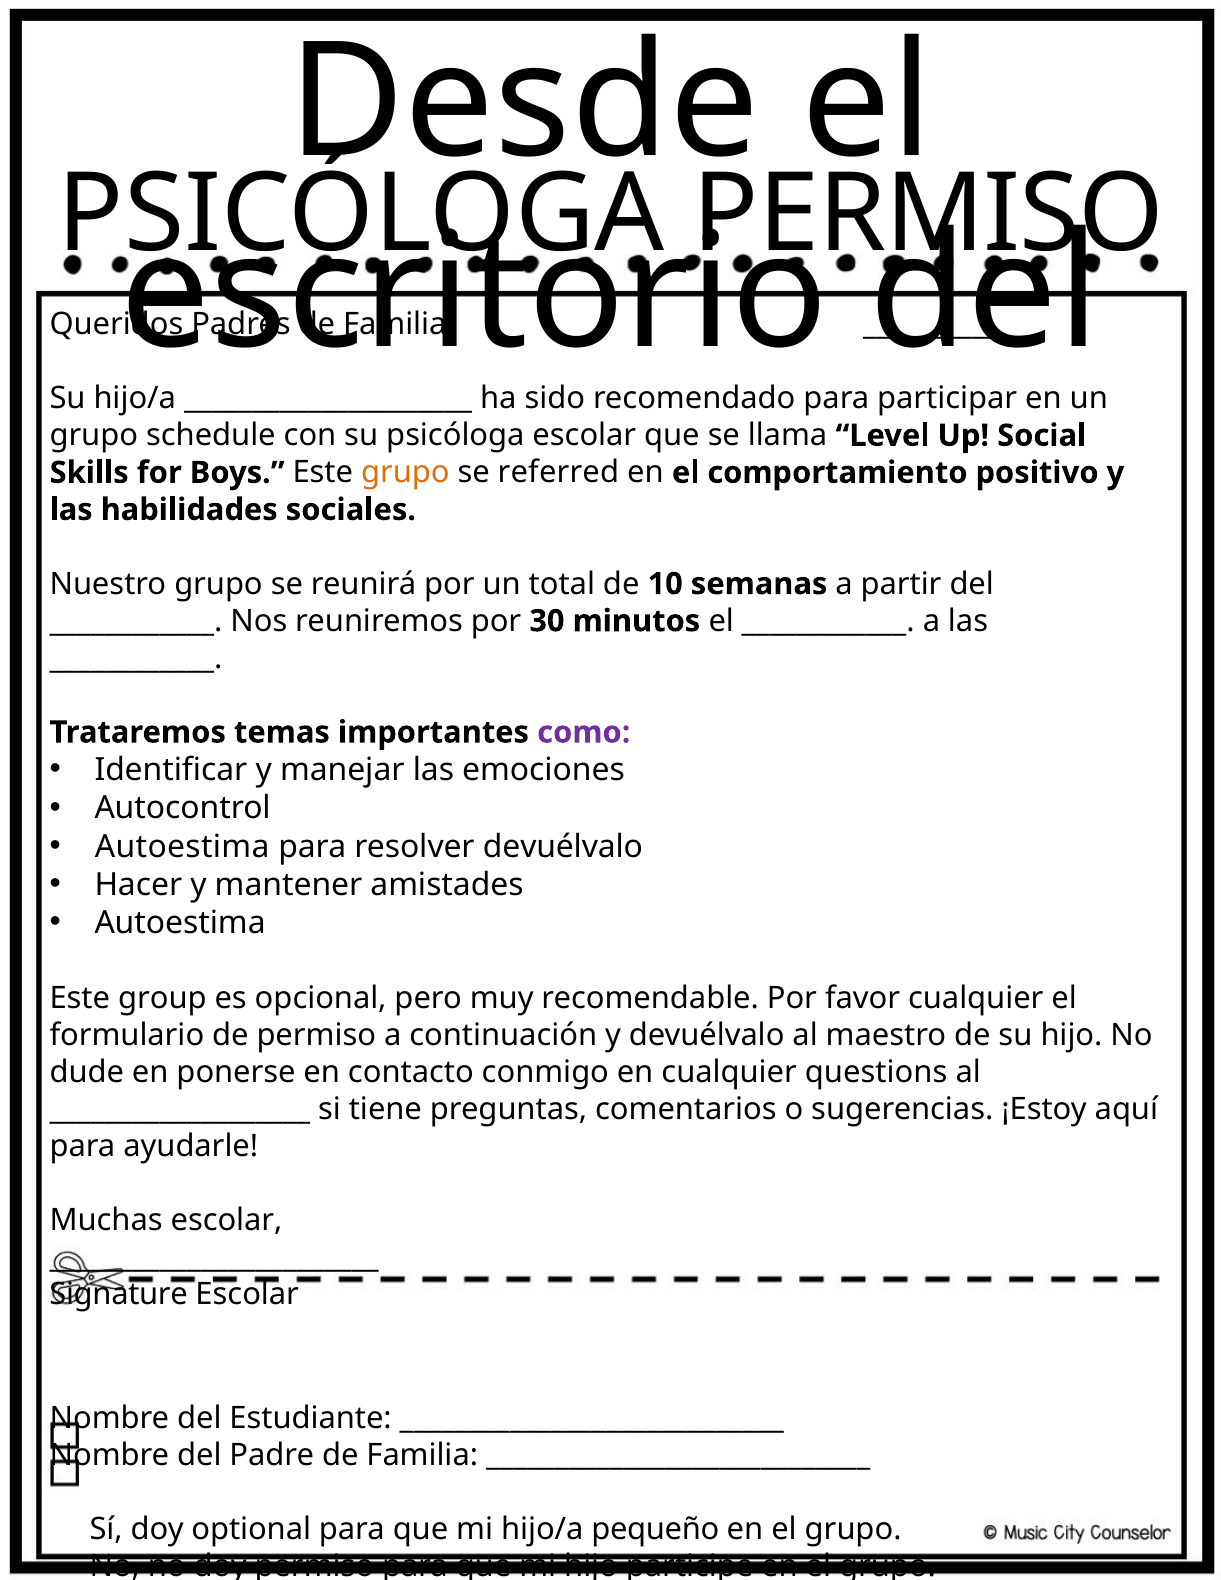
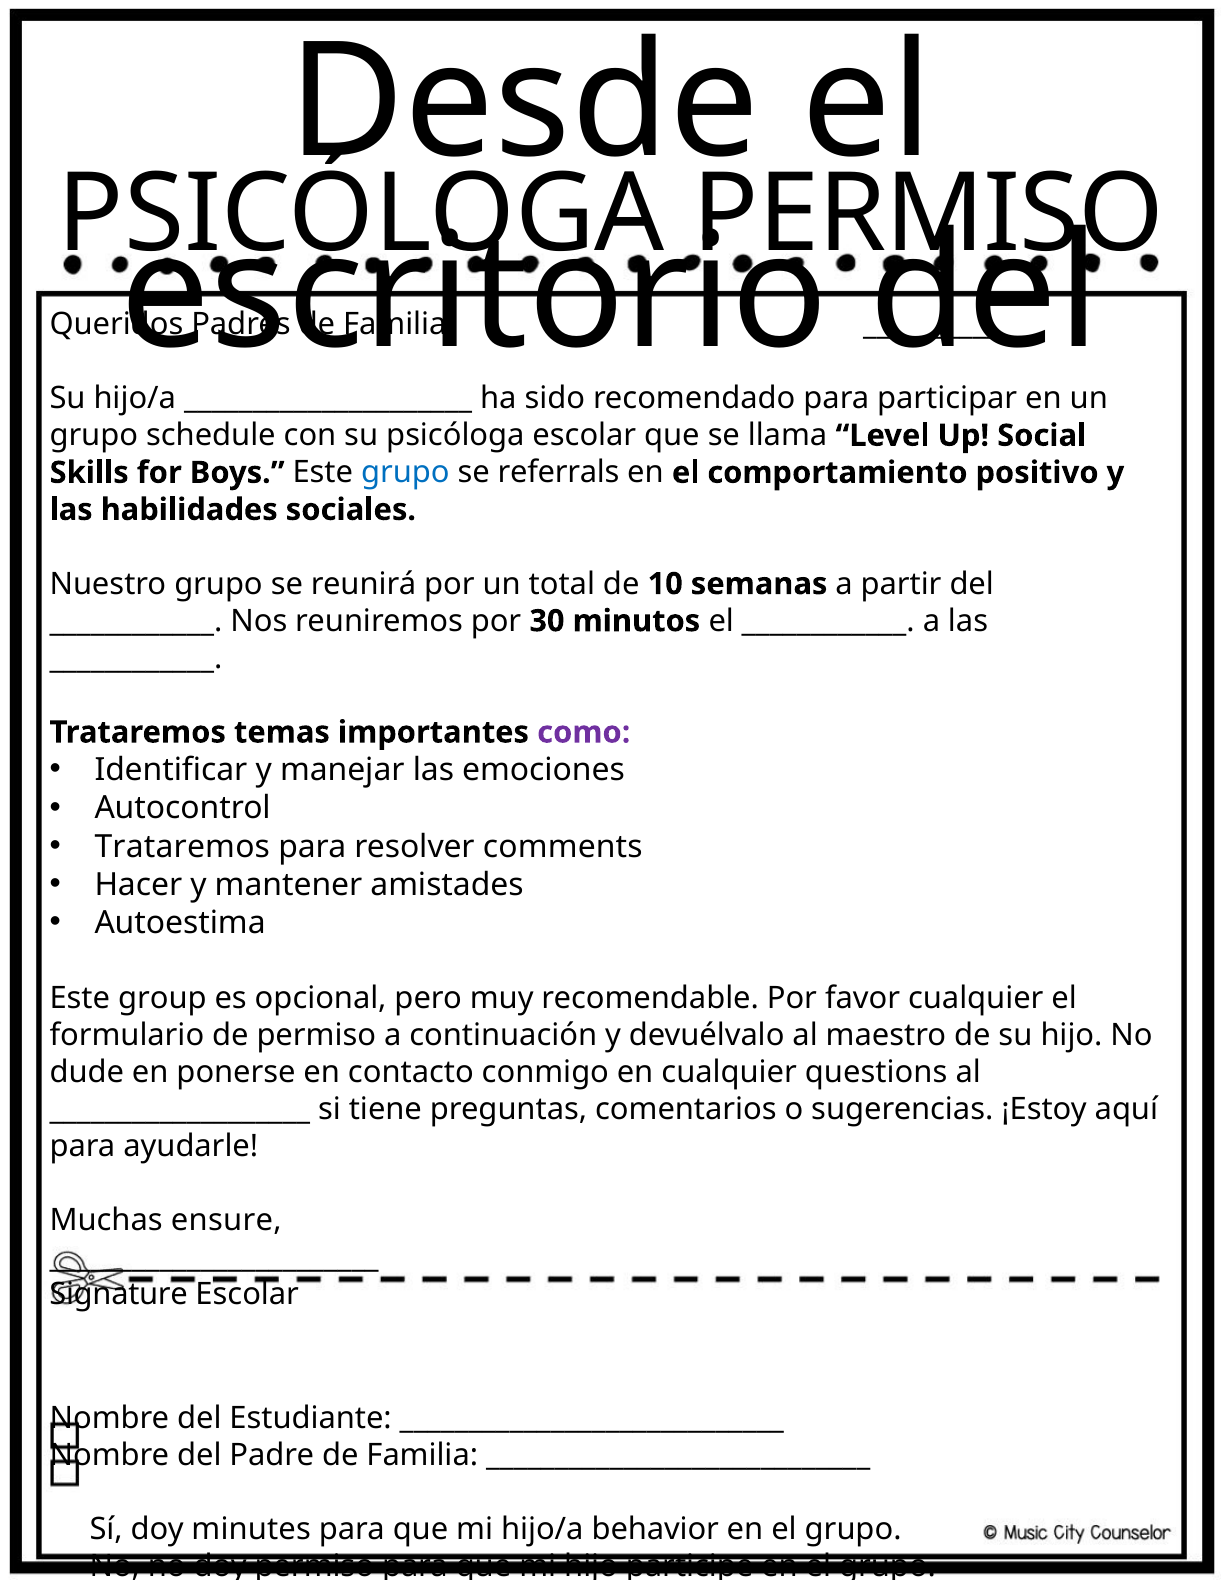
grupo colour: orange -> blue (405, 473)
referred: referred -> referrals (559, 473)
Autoestima: Autoestima -> Trataremos (182, 847)
resolver devuélvalo: devuélvalo -> comments (563, 847)
Muchas escolar: escolar -> ensure (226, 1221)
optional: optional -> minutes (251, 1529)
pequeño: pequeño -> behavior (655, 1529)
